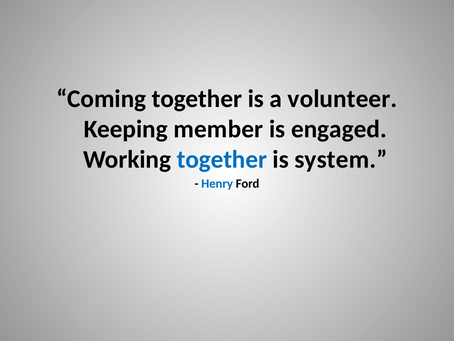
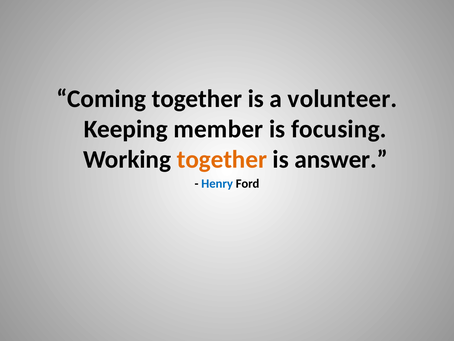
engaged: engaged -> focusing (339, 129)
together colour: blue -> orange (222, 159)
system: system -> answer (341, 159)
